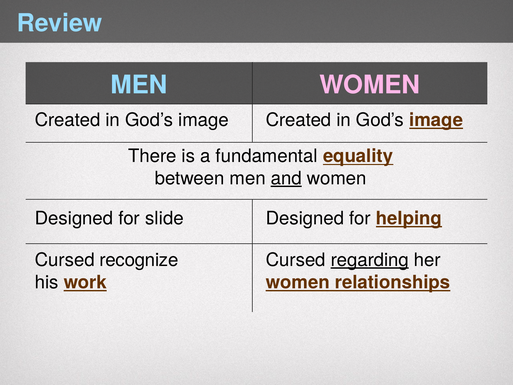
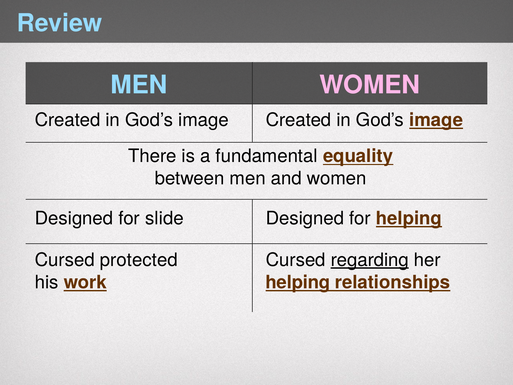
and underline: present -> none (286, 178)
recognize: recognize -> protected (139, 260)
women: women -> helping (298, 282)
